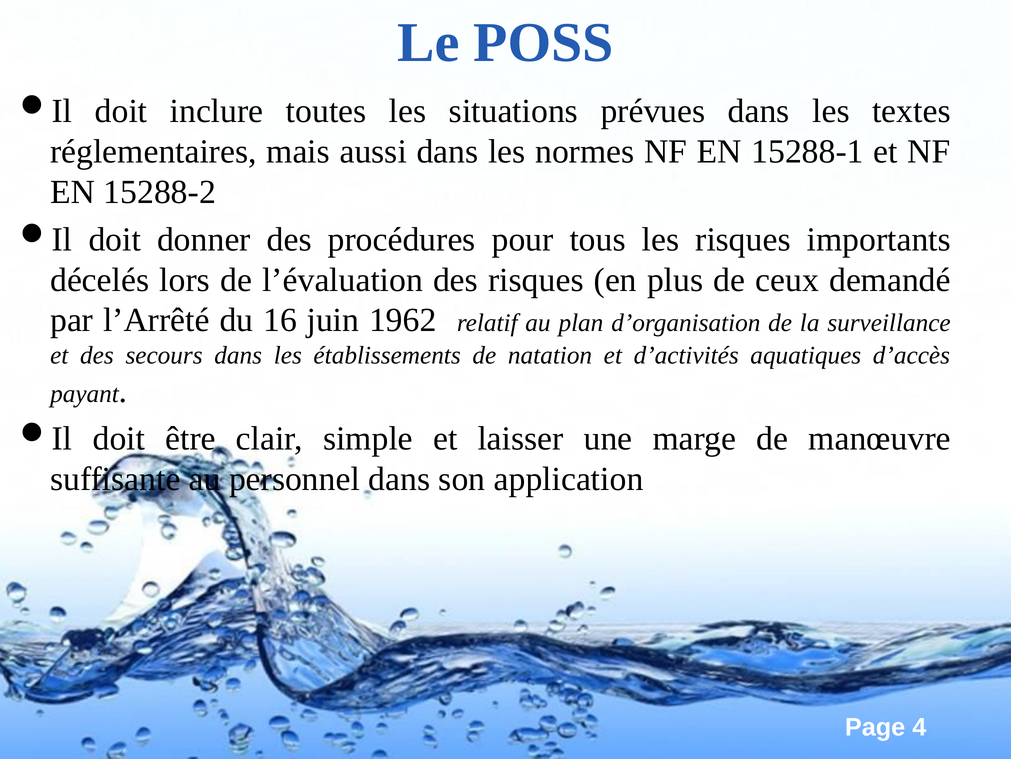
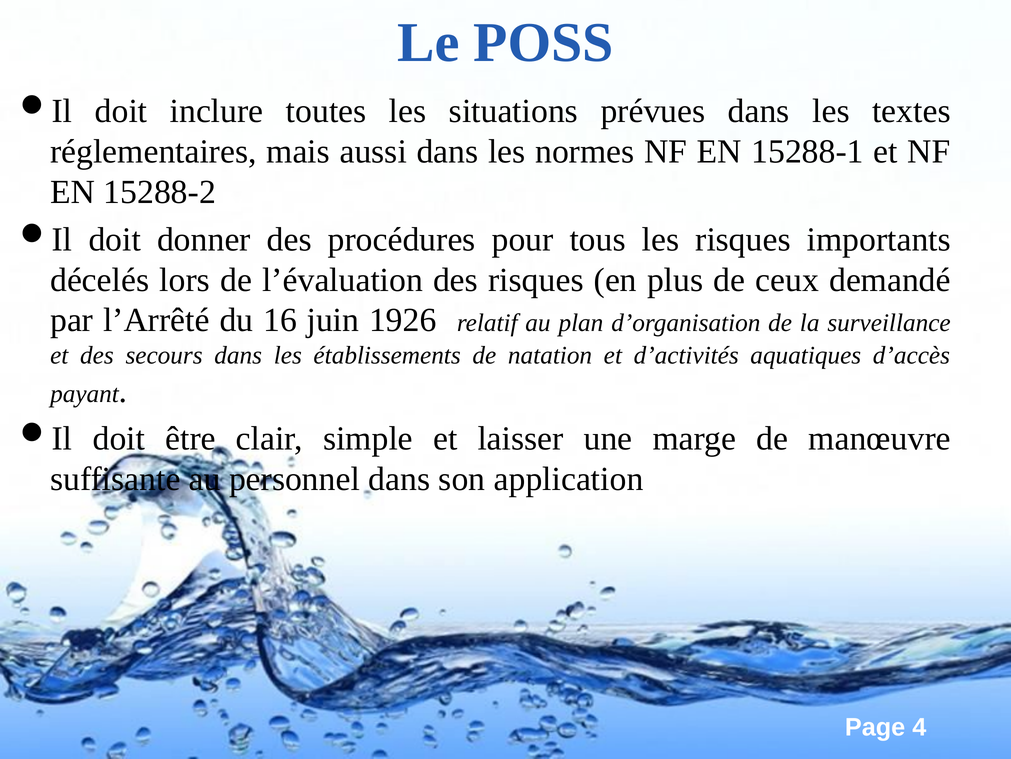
1962: 1962 -> 1926 (403, 320)
